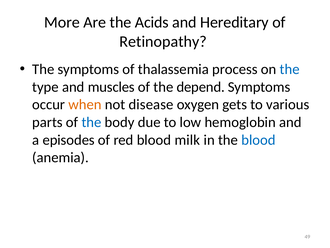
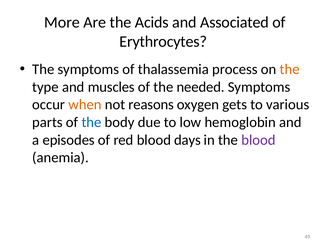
Hereditary: Hereditary -> Associated (235, 22)
Retinopathy: Retinopathy -> Erythrocytes (163, 42)
the colour: blue -> orange (290, 69)
depend: depend -> needed (201, 87)
disease: disease -> reasons (151, 104)
milk: milk -> days (187, 140)
blood colour: blue -> purple (258, 140)
